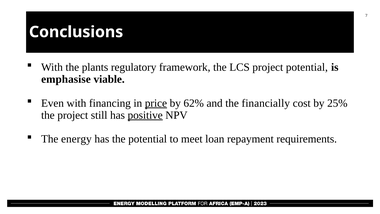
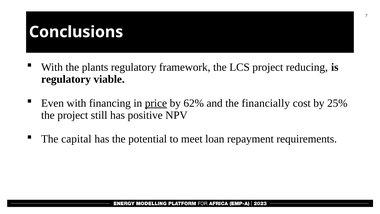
project potential: potential -> reducing (307, 67)
emphasise: emphasise -> regulatory (66, 79)
positive underline: present -> none (145, 115)
energy: energy -> capital (76, 139)
